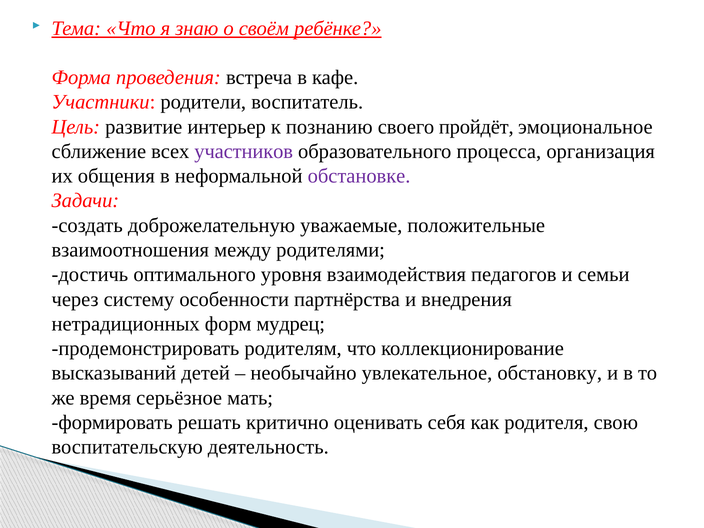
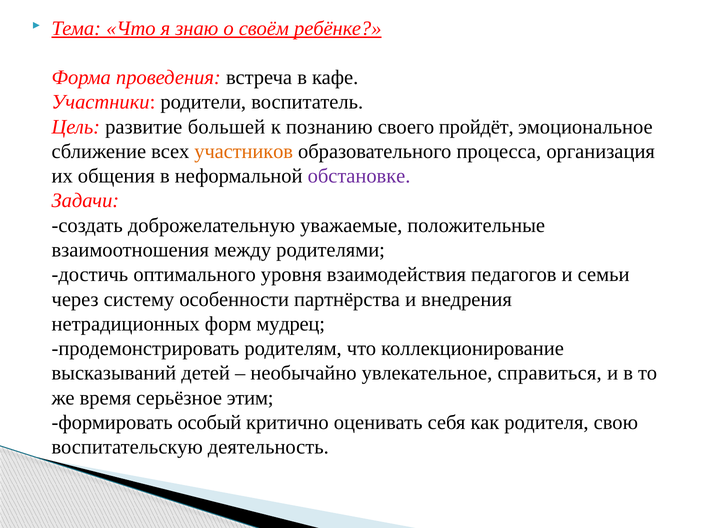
интерьер: интерьер -> большей (226, 127)
участников colour: purple -> orange (244, 151)
обстановку: обстановку -> справиться (550, 373)
мать: мать -> этим (250, 398)
решать: решать -> особый (209, 422)
